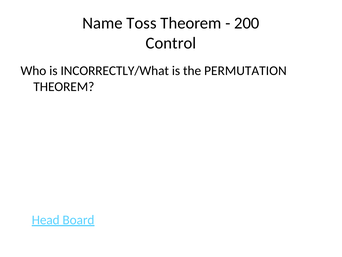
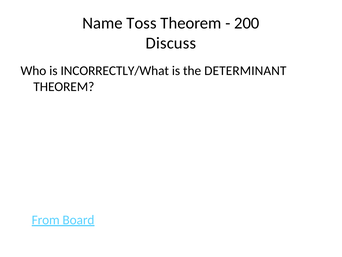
Control: Control -> Discuss (171, 43)
PERMUTATION: PERMUTATION -> DETERMINANT (245, 70)
Head: Head -> From (46, 220)
